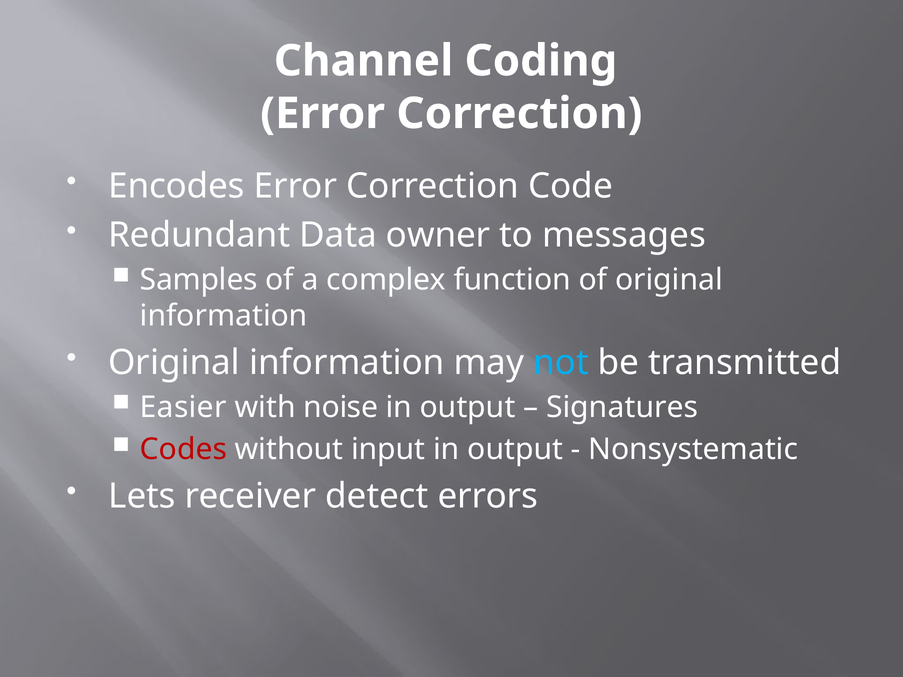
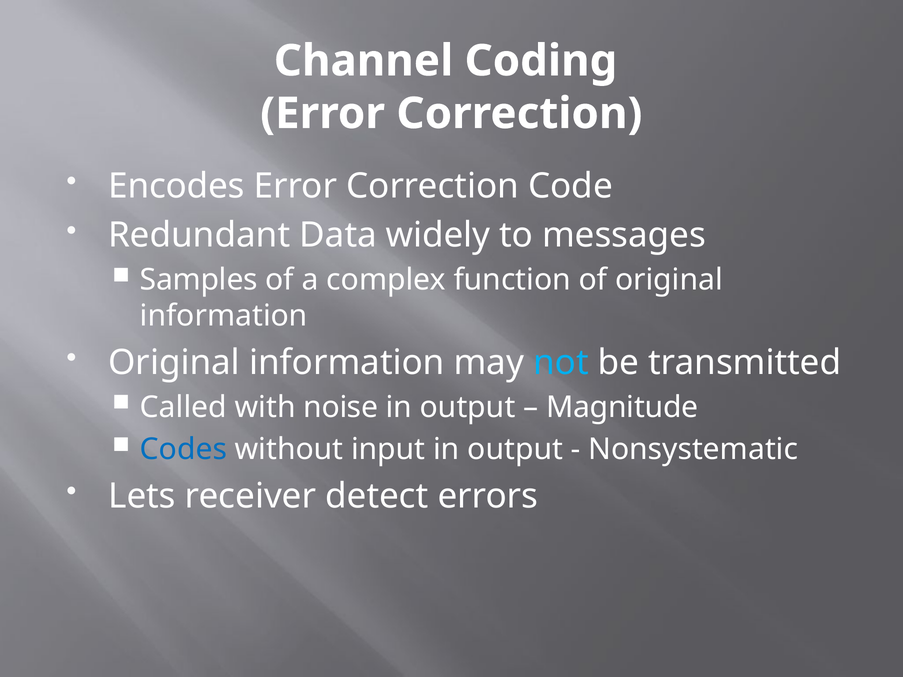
owner: owner -> widely (438, 235)
Easier: Easier -> Called (183, 407)
Signatures: Signatures -> Magnitude (622, 407)
Codes colour: red -> blue (183, 450)
